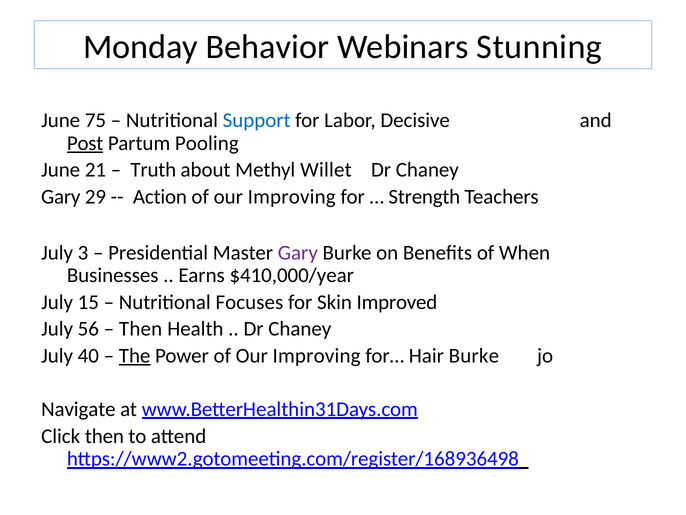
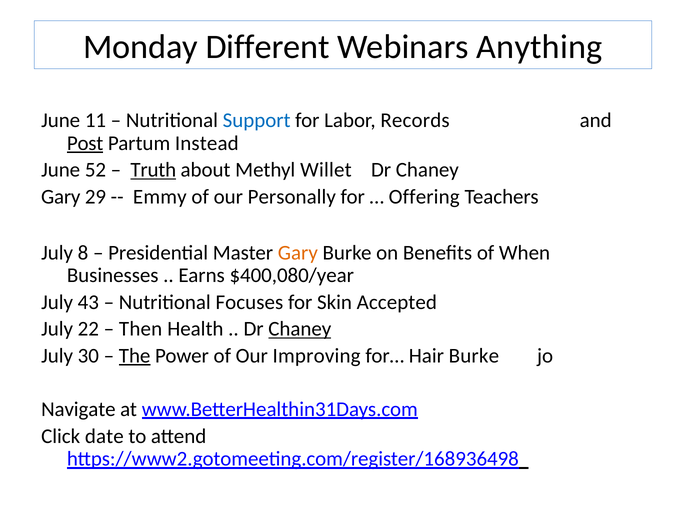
Behavior: Behavior -> Different (268, 47)
Stunning: Stunning -> Anything (539, 47)
75: 75 -> 11 (95, 120)
Decisive: Decisive -> Records (415, 120)
Pooling: Pooling -> Instead (207, 143)
21: 21 -> 52 (95, 170)
Truth underline: none -> present (153, 170)
Action: Action -> Emmy (160, 196)
Improving: Improving -> Personally (292, 196)
Strength: Strength -> Offering (424, 196)
3: 3 -> 8 (83, 252)
Gary colour: purple -> orange (298, 252)
$410,000/year: $410,000/year -> $400,080/year (292, 275)
15: 15 -> 43 (88, 302)
Improved: Improved -> Accepted (397, 302)
56: 56 -> 22 (88, 329)
Chaney underline: none -> present (300, 329)
40: 40 -> 30 (88, 355)
Click then: then -> date (104, 436)
